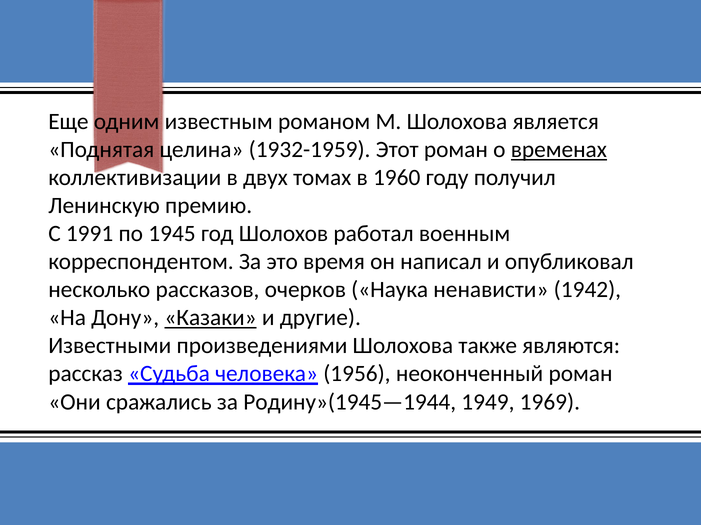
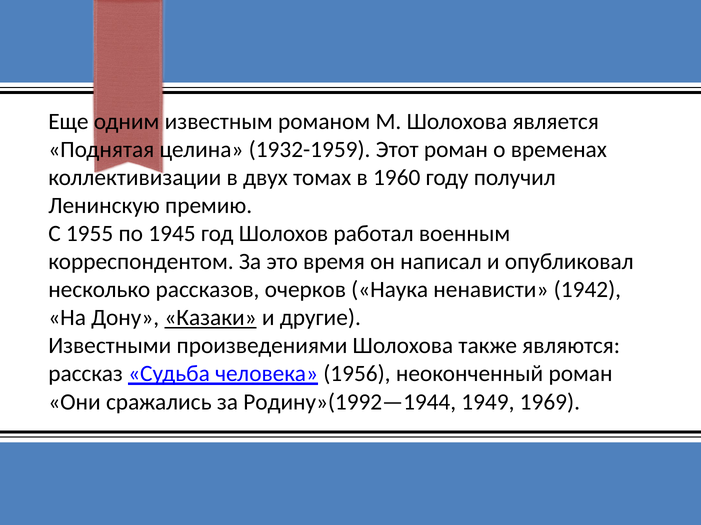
временах underline: present -> none (559, 150)
1991: 1991 -> 1955 (90, 234)
Родину»(1945—1944: Родину»(1945—1944 -> Родину»(1992—1944 (350, 403)
